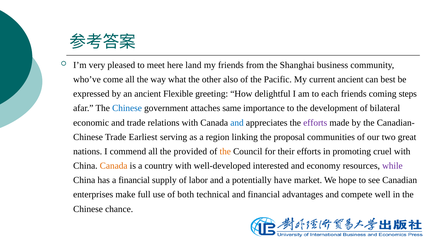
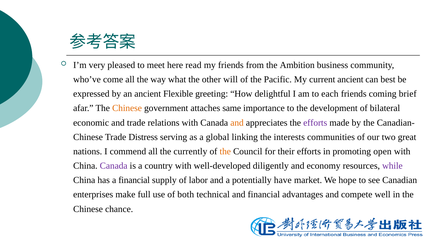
land: land -> read (193, 65)
Shanghai: Shanghai -> Ambition (297, 65)
also: also -> will (231, 79)
steps: steps -> brief (408, 94)
Chinese colour: blue -> orange (127, 108)
and colour: blue -> orange (237, 122)
Earliest: Earliest -> Distress (143, 137)
region: region -> global (218, 137)
proposal: proposal -> interests (289, 137)
provided: provided -> currently (190, 151)
cruel: cruel -> open (382, 151)
Canada colour: orange -> purple (114, 166)
interested: interested -> diligently (271, 166)
